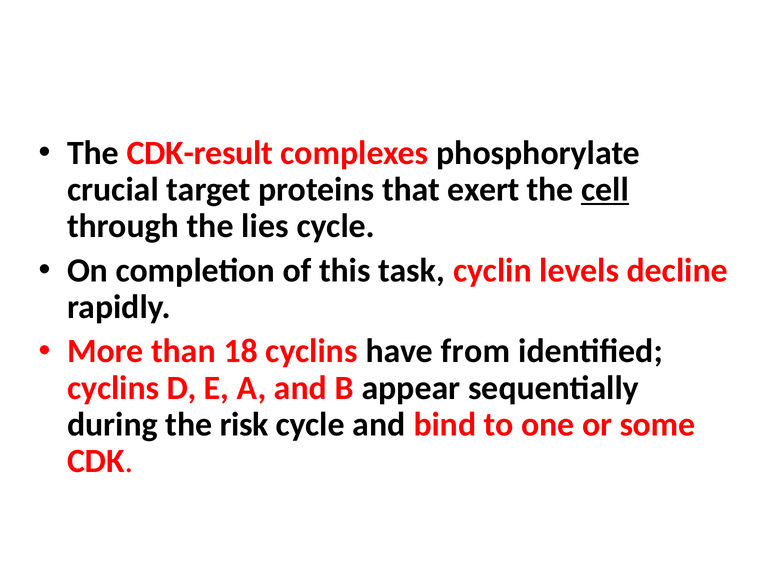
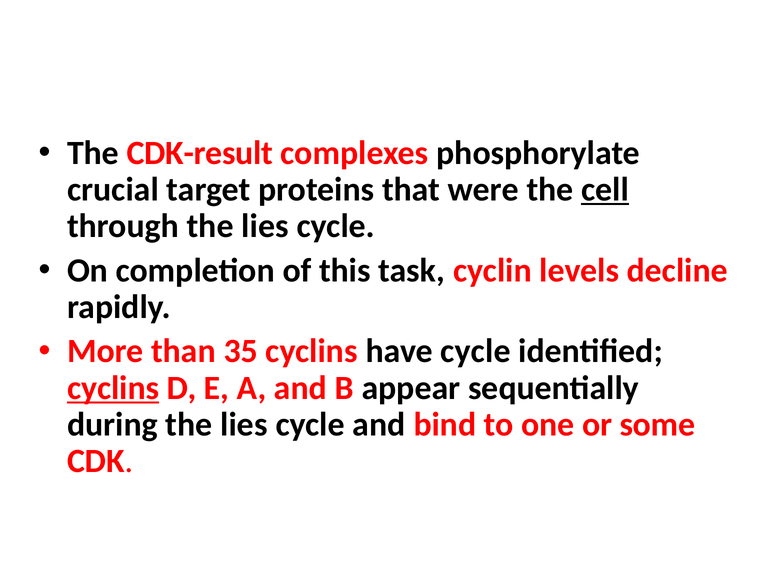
exert: exert -> were (483, 189)
18: 18 -> 35 (241, 351)
have from: from -> cycle (476, 351)
cyclins underline: none -> present (113, 388)
during the risk: risk -> lies (244, 424)
